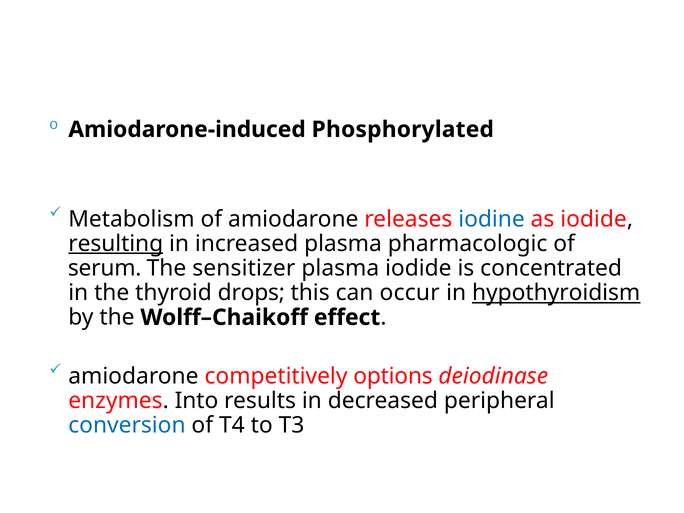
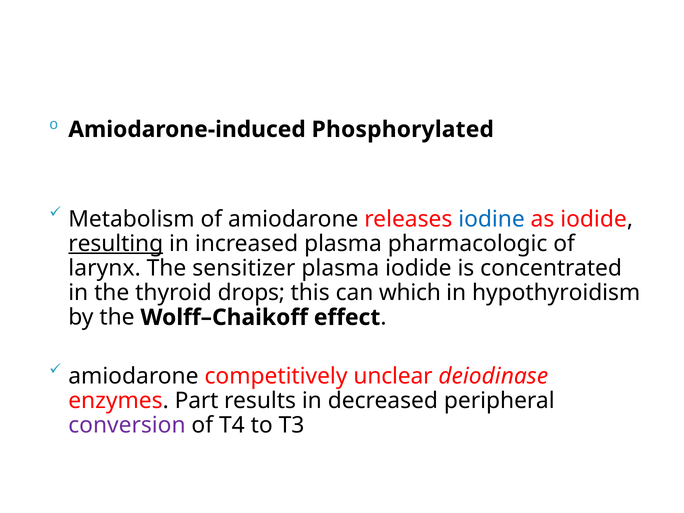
serum: serum -> larynx (105, 268)
occur: occur -> which (410, 293)
hypothyroidism underline: present -> none (556, 293)
options: options -> unclear (393, 376)
Into: Into -> Part (197, 401)
conversion colour: blue -> purple (127, 425)
